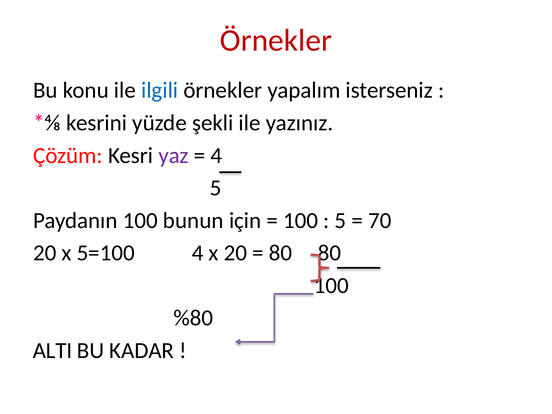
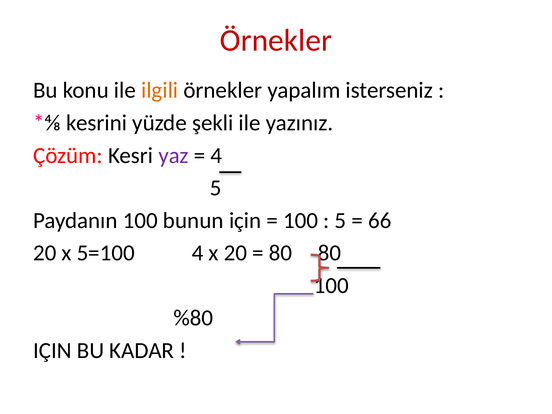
ilgili colour: blue -> orange (160, 90)
70: 70 -> 66 (380, 220)
ALTI: ALTI -> IÇIN (52, 350)
